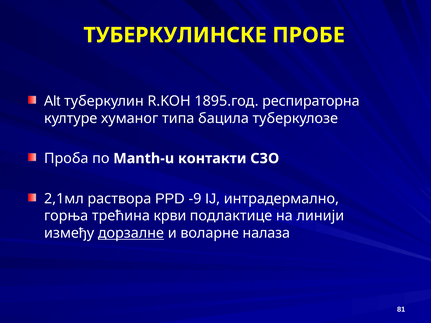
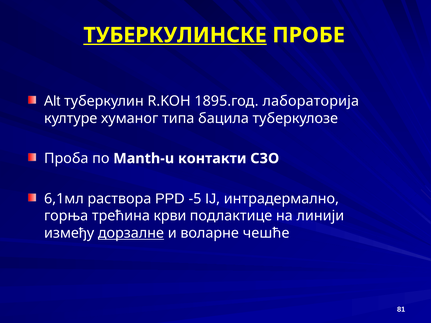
ТУБЕРКУЛИНСКЕ underline: none -> present (175, 35)
респираторна: респираторна -> лабораторија (311, 101)
2,1мл: 2,1мл -> 6,1мл (64, 199)
-9: -9 -> -5 (195, 199)
налаза: налаза -> чешће (266, 233)
